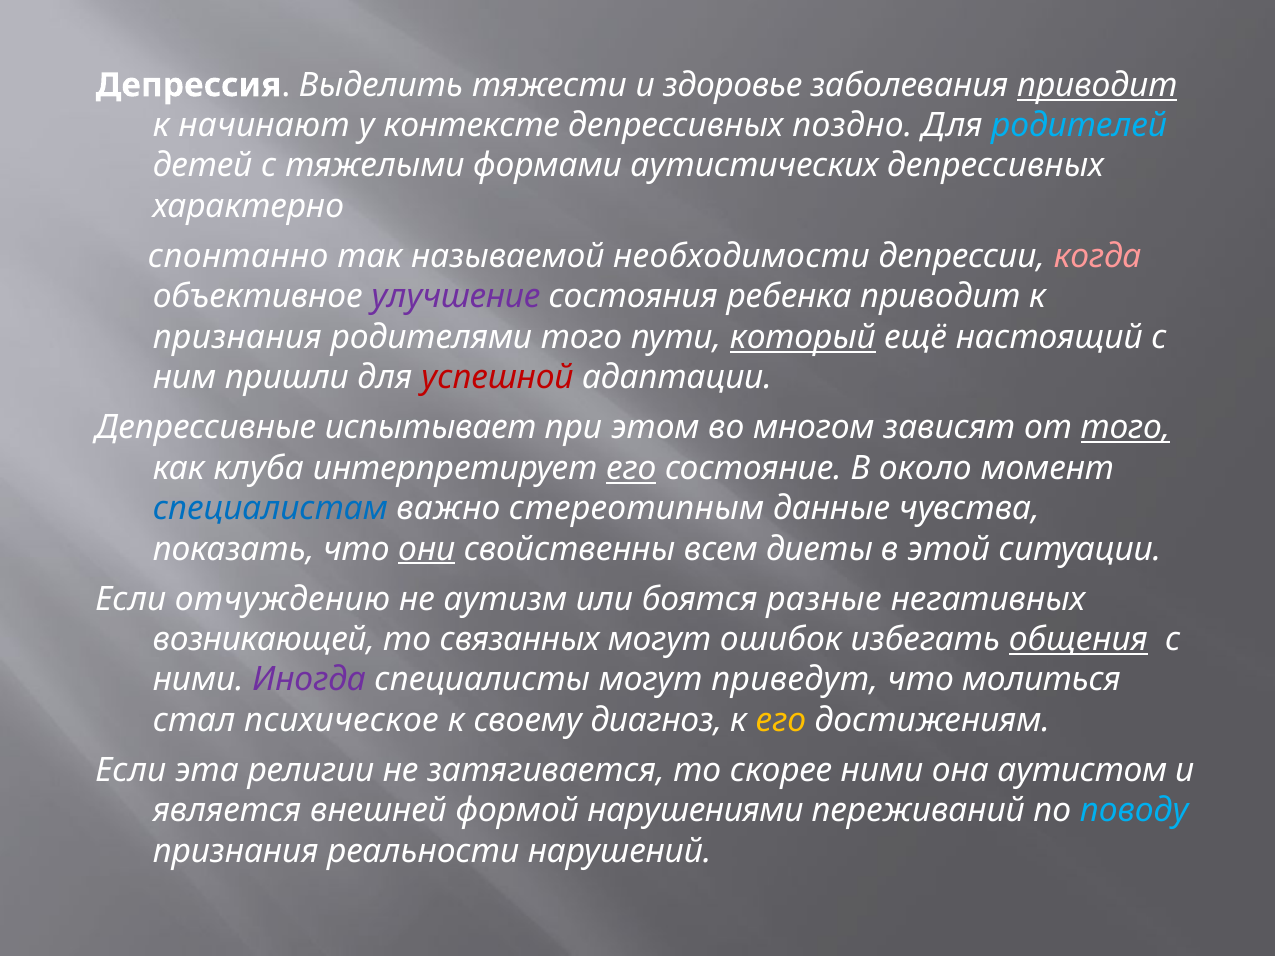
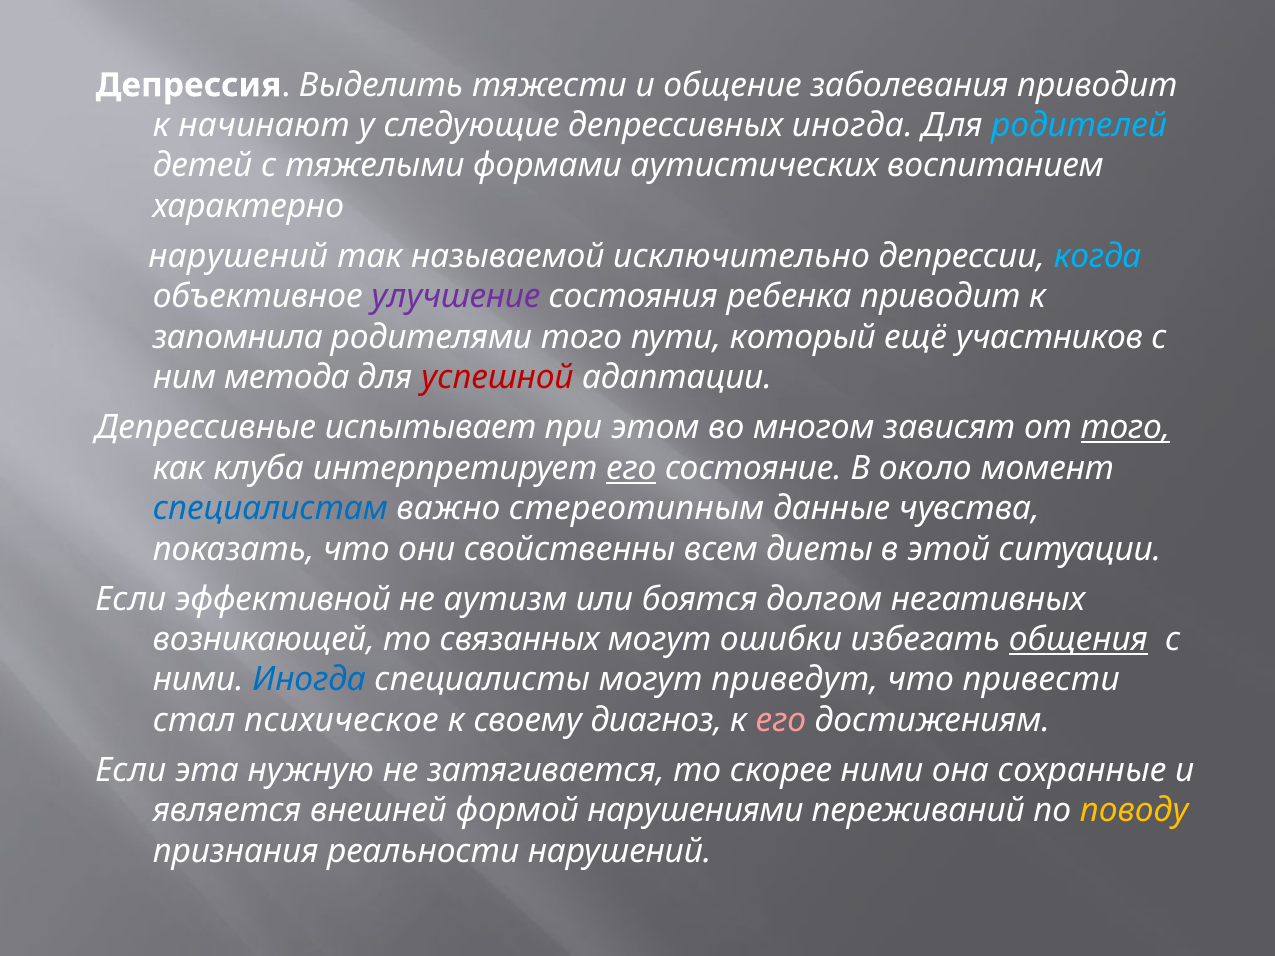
здоровье: здоровье -> общение (733, 85)
приводит underline: present -> none (1097, 85)
контексте: контексте -> следующие (472, 126)
депрессивных поздно: поздно -> иногда (852, 126)
аутистических депрессивных: депрессивных -> воспитанием (995, 166)
спонтанно: спонтанно -> нарушений (238, 257)
необходимости: необходимости -> исключительно (742, 257)
когда colour: pink -> light blue (1098, 257)
признания: признания -> запомнила (238, 337)
который underline: present -> none (803, 337)
настоящий: настоящий -> участников (1049, 337)
пришли: пришли -> метода (287, 378)
они underline: present -> none (427, 549)
отчуждению: отчуждению -> эффективной (283, 599)
разные: разные -> долгом (824, 599)
ошибок: ошибок -> ошибки (781, 640)
Иногда colour: purple -> blue (309, 680)
молиться: молиться -> привести (1041, 680)
его colour: yellow -> pink (781, 720)
религии: религии -> нужную (311, 771)
аутистом: аутистом -> сохранные (1082, 771)
поводу colour: light blue -> yellow (1134, 811)
